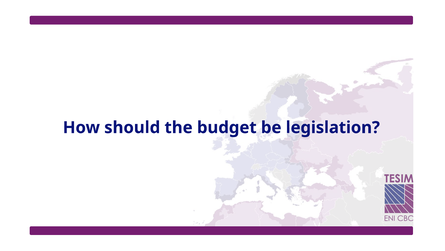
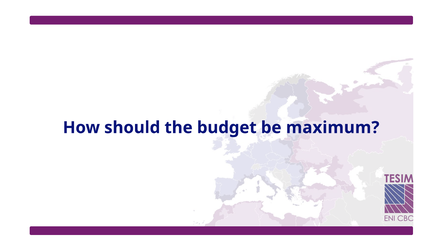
legislation: legislation -> maximum (333, 127)
